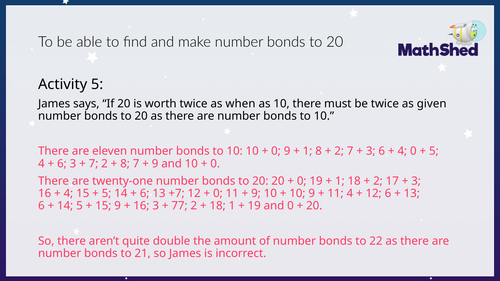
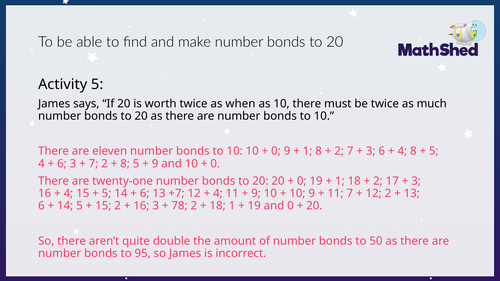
given: given -> much (432, 104)
4 0: 0 -> 8 (413, 151)
8 7: 7 -> 5 (136, 164)
0: 0 -> 4 (218, 194)
11 4: 4 -> 7 (350, 194)
12 6: 6 -> 2 (388, 194)
15 9: 9 -> 2 (118, 206)
77: 77 -> 78 (180, 206)
22: 22 -> 50 (376, 241)
21: 21 -> 95 (143, 254)
